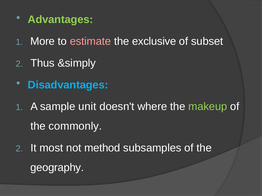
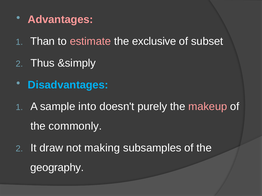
Advantages colour: light green -> pink (60, 20)
More: More -> Than (43, 41)
unit: unit -> into (87, 107)
where: where -> purely (152, 107)
makeup colour: light green -> pink (208, 107)
most: most -> draw (51, 148)
method: method -> making (102, 148)
